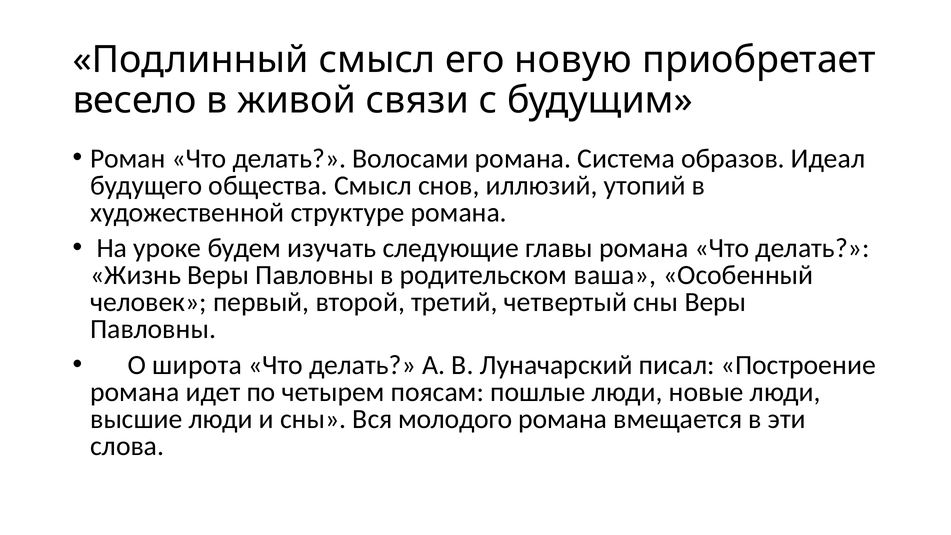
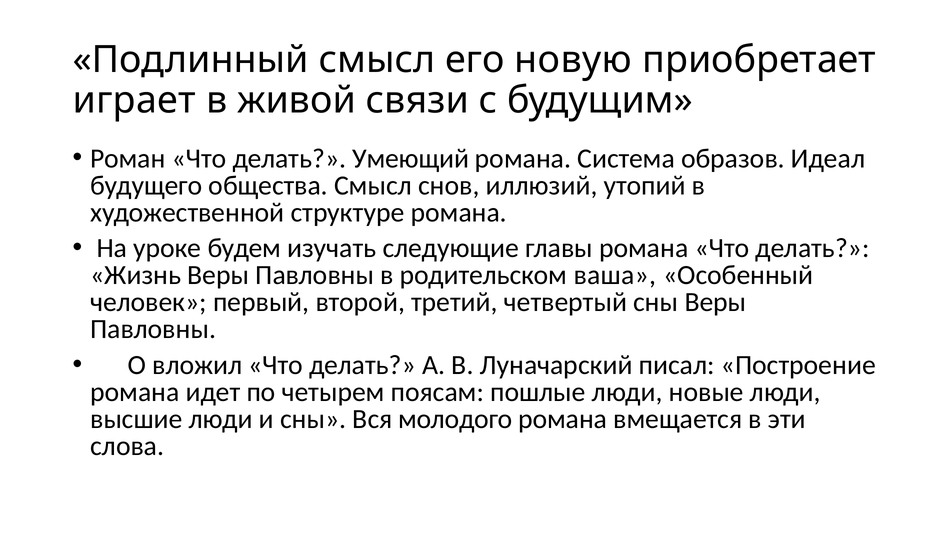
весело: весело -> играет (134, 100)
Волосами: Волосами -> Умеющий (411, 158)
широта: широта -> вложил (197, 365)
